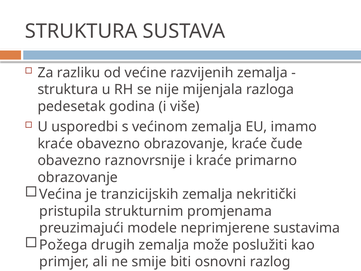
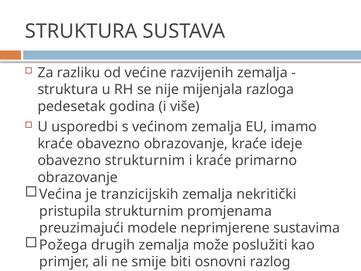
čude: čude -> ideje (287, 144)
obavezno raznovrsnije: raznovrsnije -> strukturnim (145, 160)
